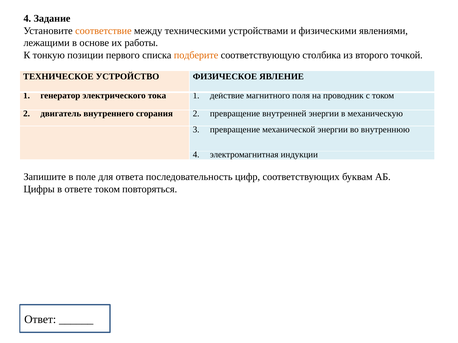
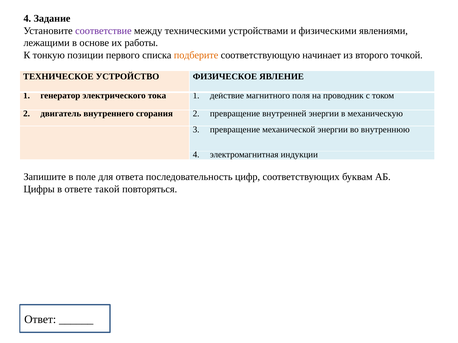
соответствие colour: orange -> purple (103, 31)
столбика: столбика -> начинает (322, 55)
ответе током: током -> такой (107, 189)
